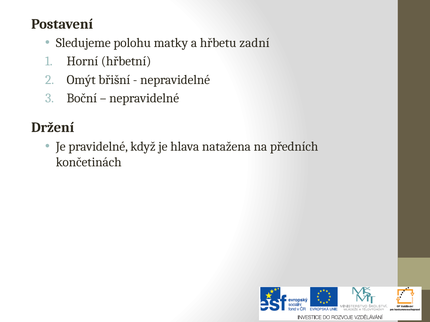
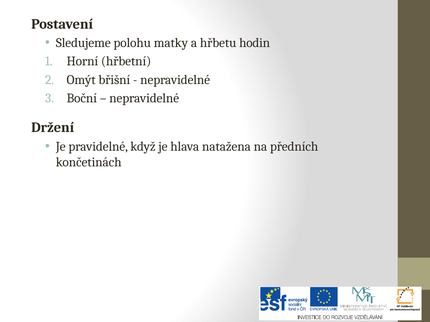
zadní: zadní -> hodin (255, 43)
